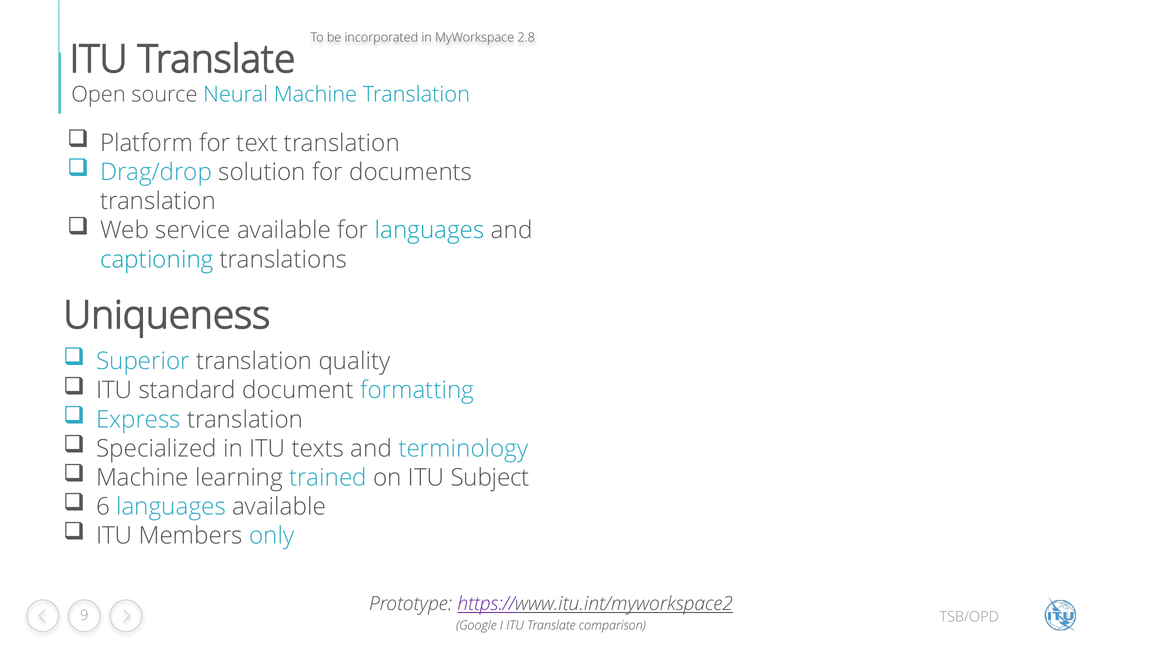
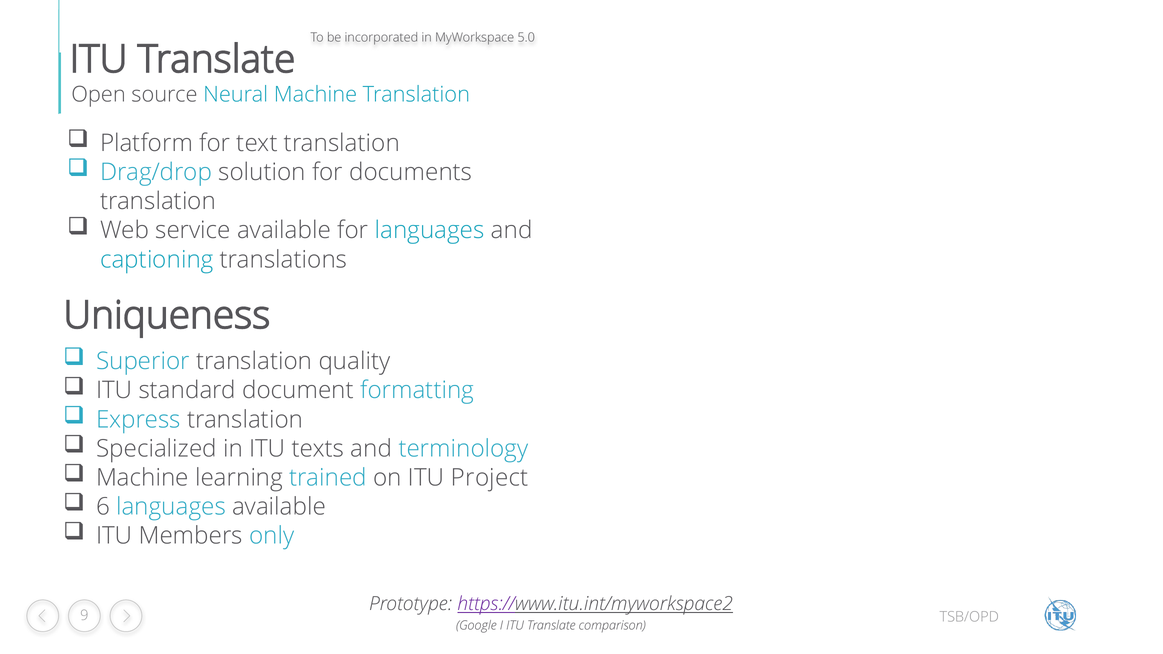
2.8: 2.8 -> 5.0 (526, 37)
Subject: Subject -> Project (490, 478)
